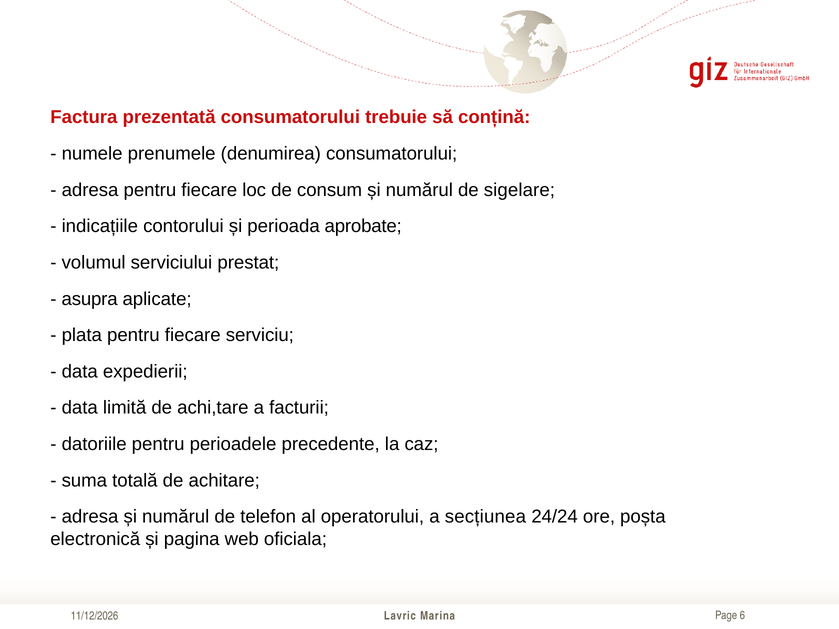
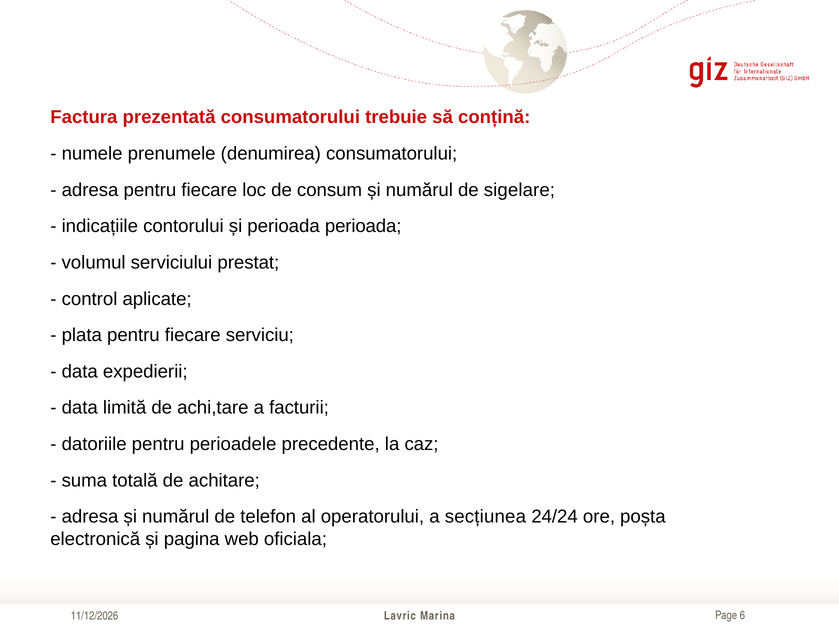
perioada aprobate: aprobate -> perioada (363, 226)
asupra: asupra -> control (90, 299)
